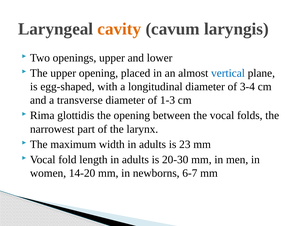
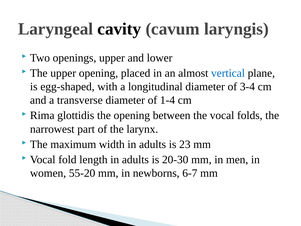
cavity colour: orange -> black (119, 29)
1-3: 1-3 -> 1-4 (168, 100)
14-20: 14-20 -> 55-20 (82, 173)
